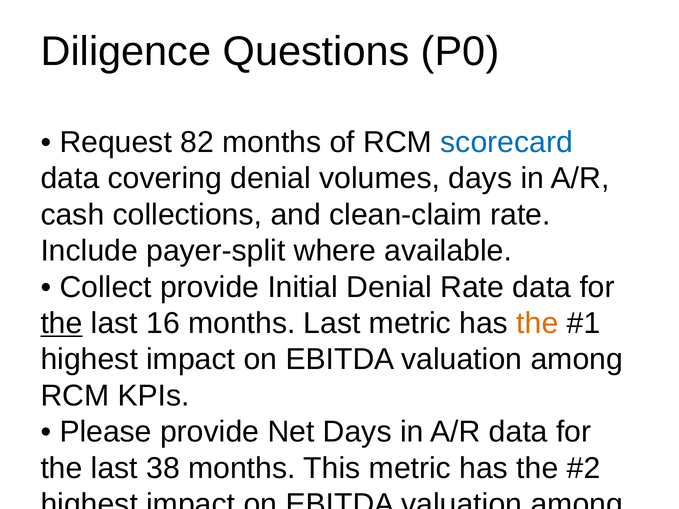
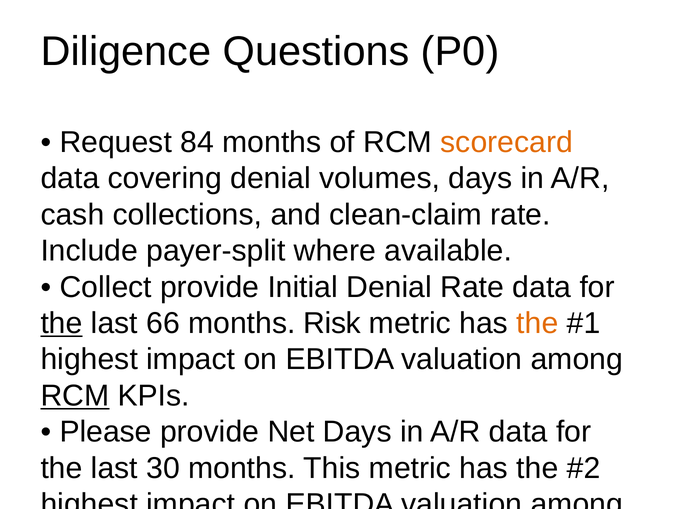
82: 82 -> 84 (197, 142)
scorecard colour: blue -> orange (507, 142)
16: 16 -> 66 (163, 323)
months Last: Last -> Risk (332, 323)
RCM underline: none -> present (75, 396)
38: 38 -> 30 (163, 468)
